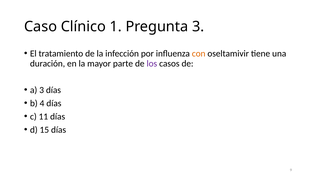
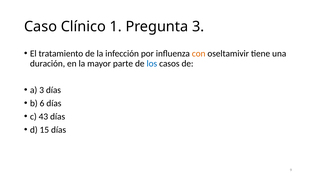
los colour: purple -> blue (152, 63)
4: 4 -> 6 (42, 103)
11: 11 -> 43 (43, 116)
